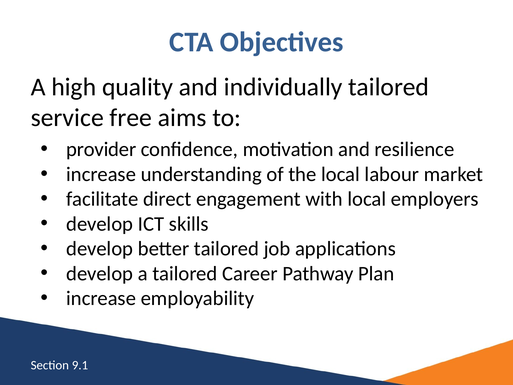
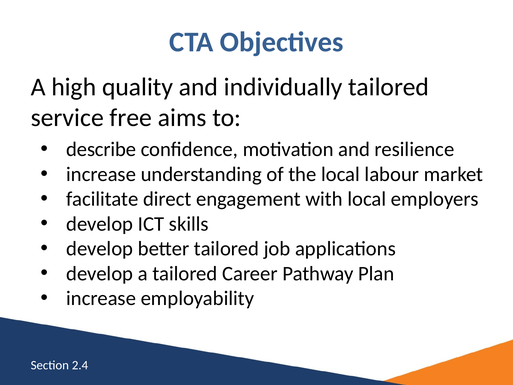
provider: provider -> describe (101, 149)
9.1: 9.1 -> 2.4 (80, 365)
